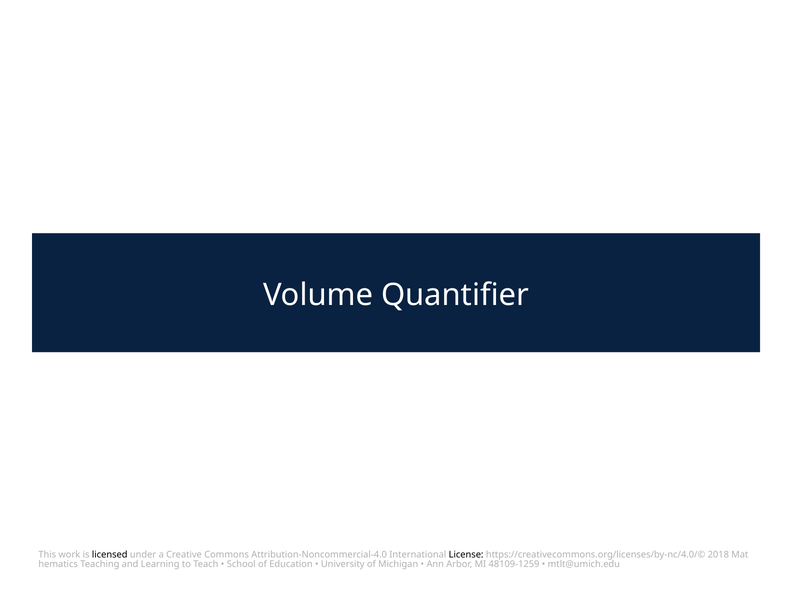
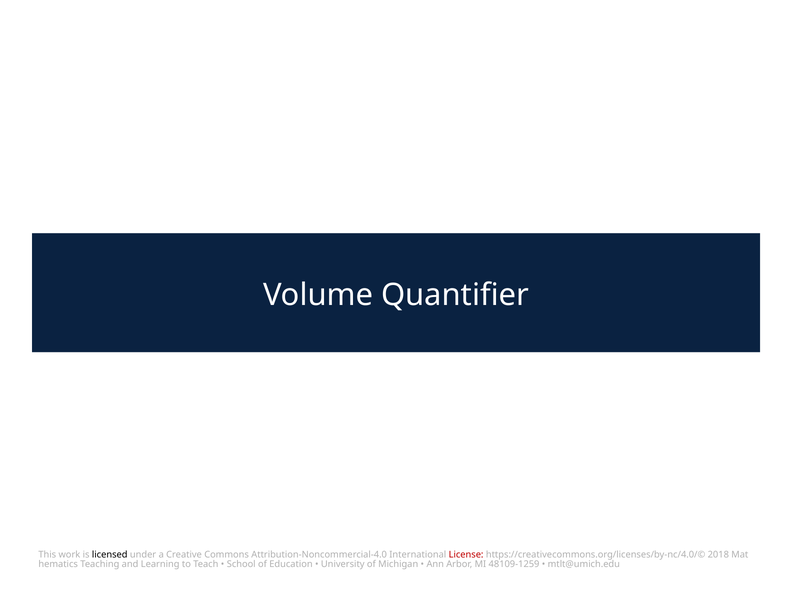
License colour: black -> red (466, 555)
